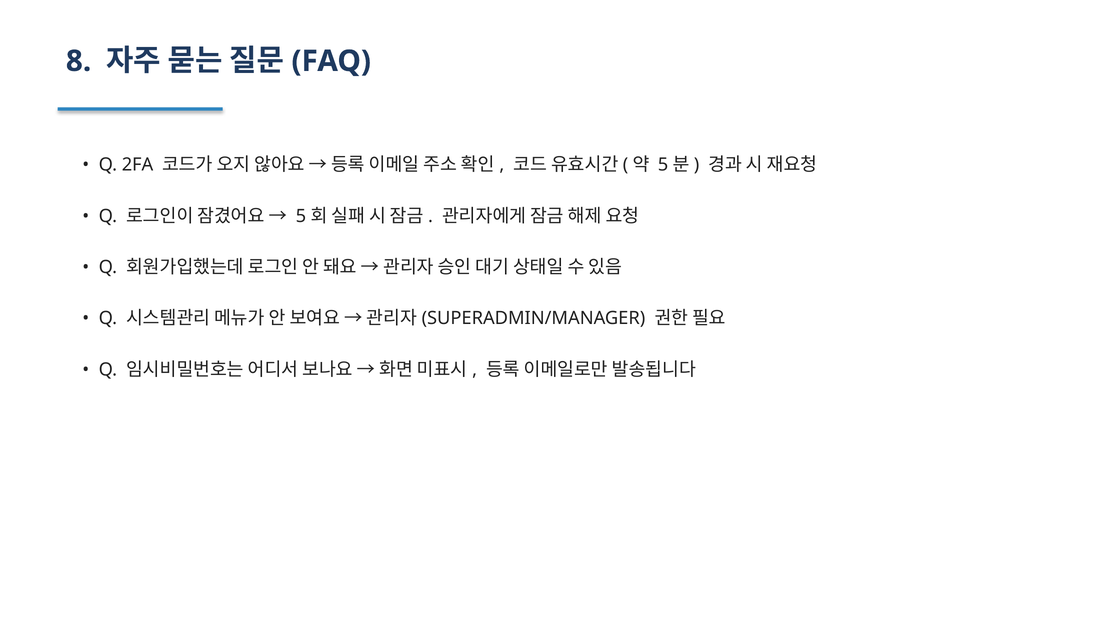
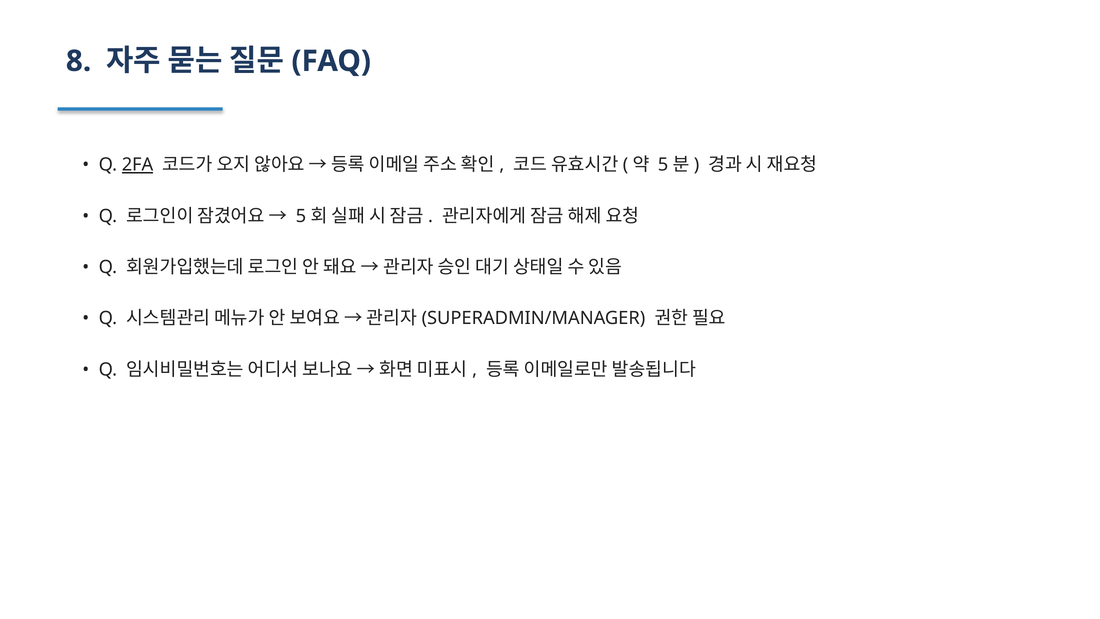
2FA underline: none -> present (137, 165)
